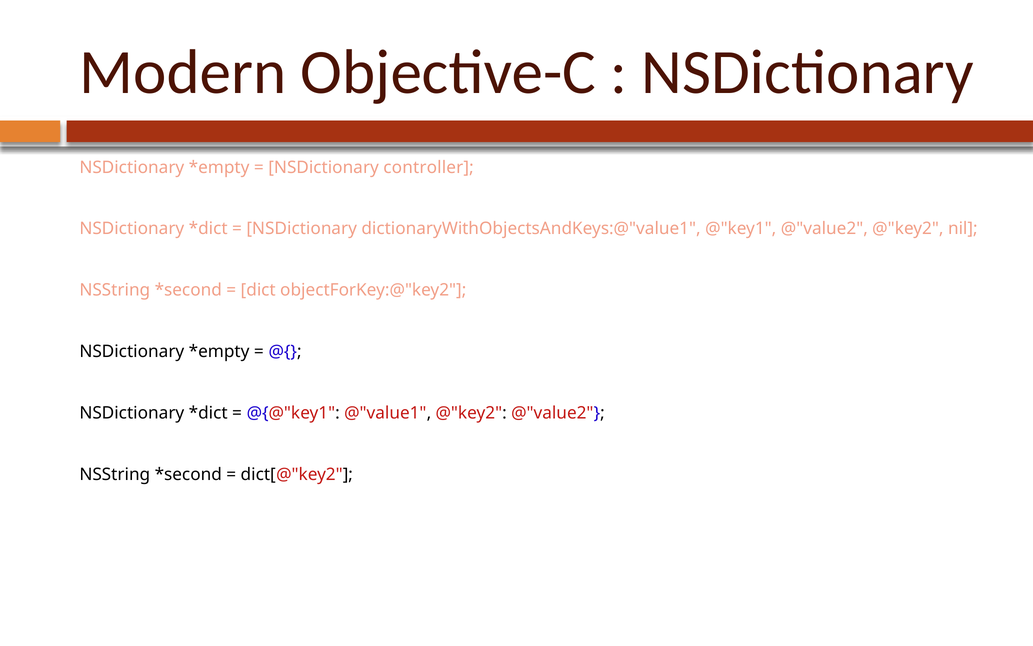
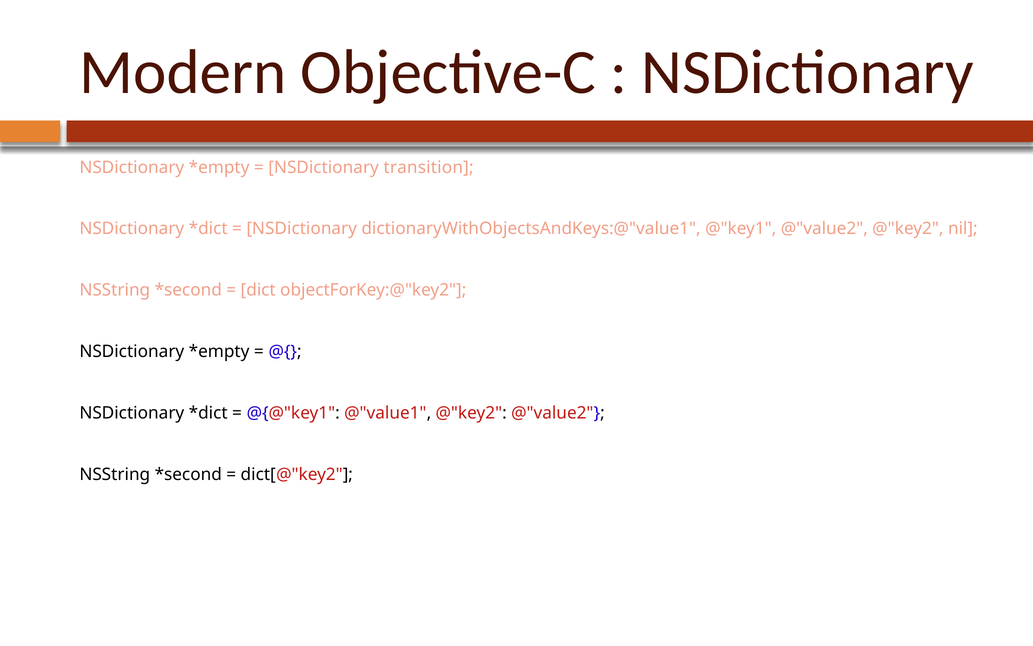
controller: controller -> transition (429, 167)
